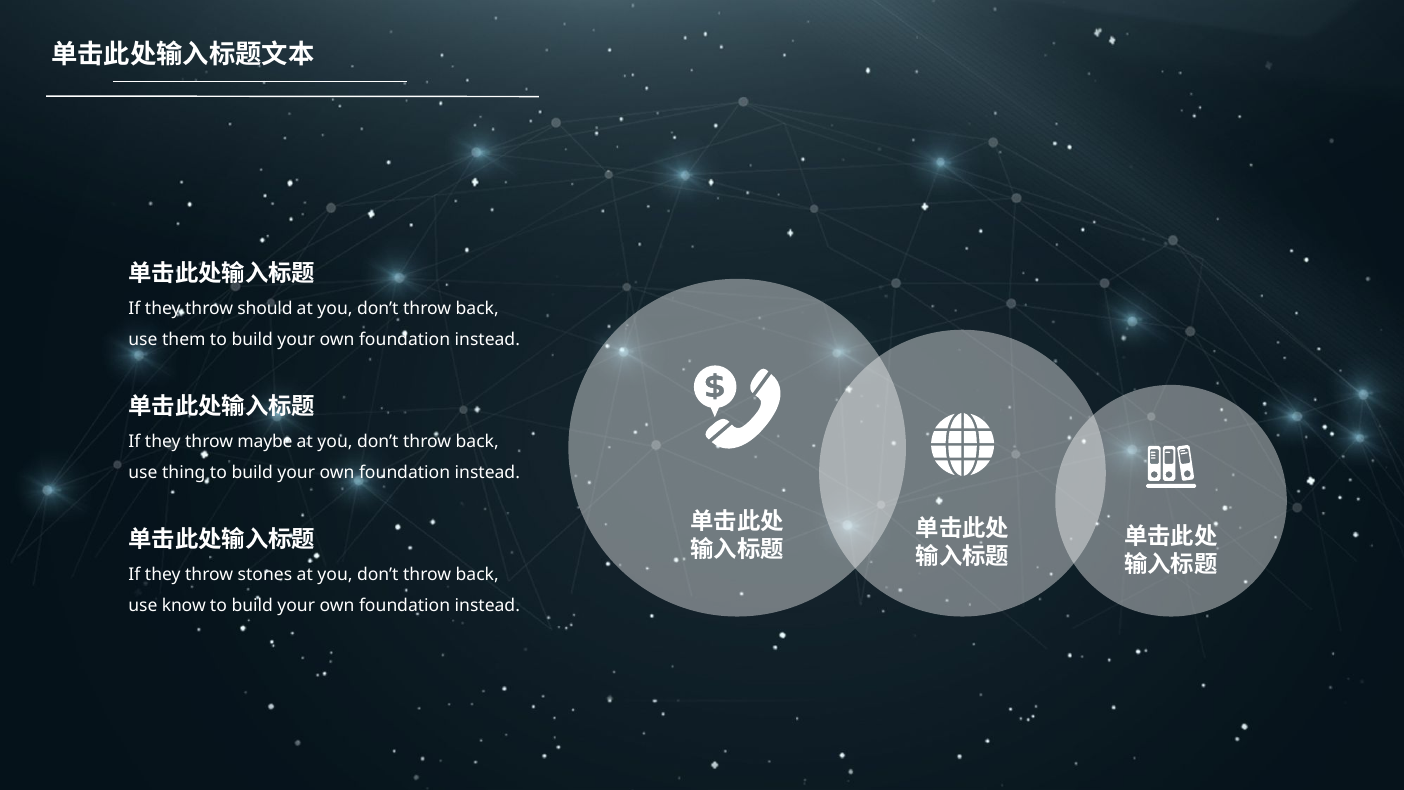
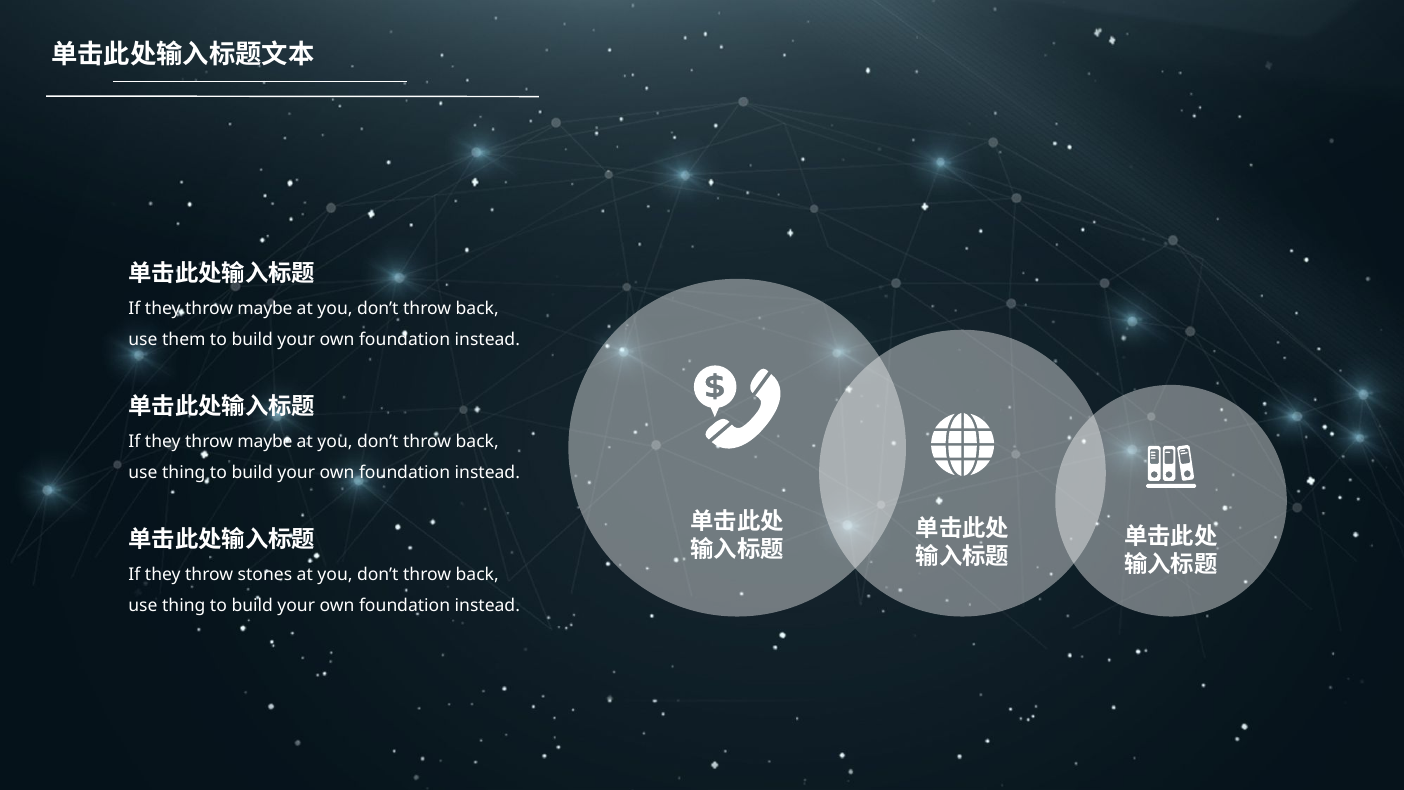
should: should -> maybe (265, 308)
know: know -> thing (184, 606)
